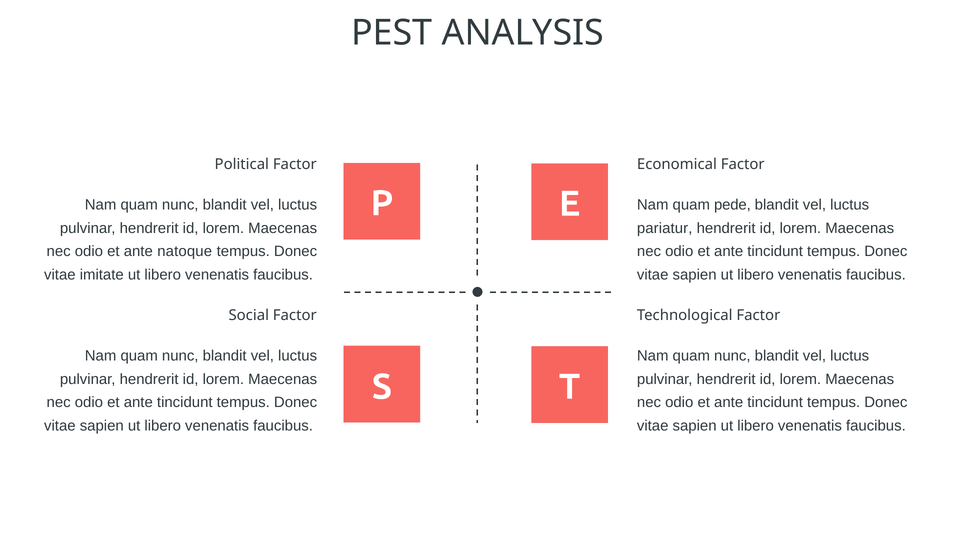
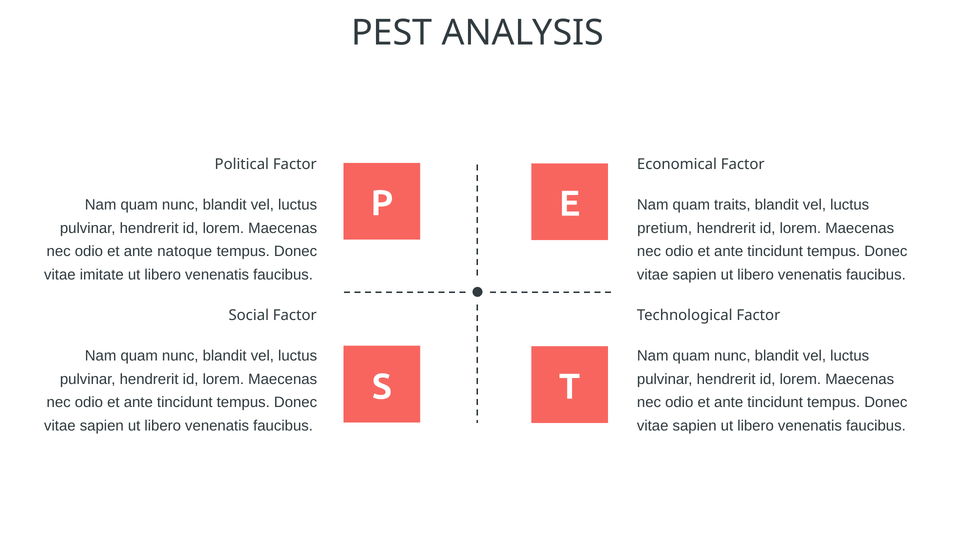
pede: pede -> traits (732, 205)
pariatur: pariatur -> pretium (665, 228)
